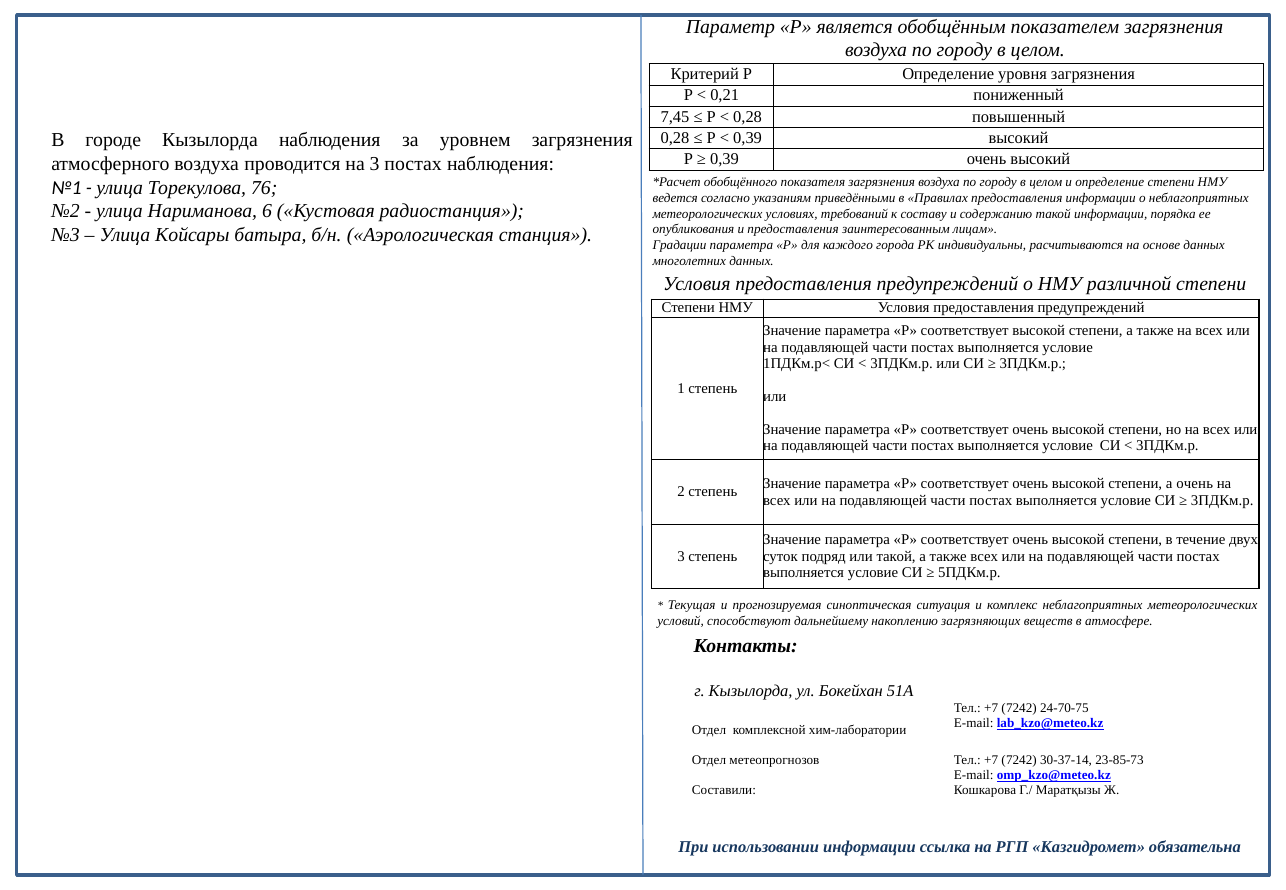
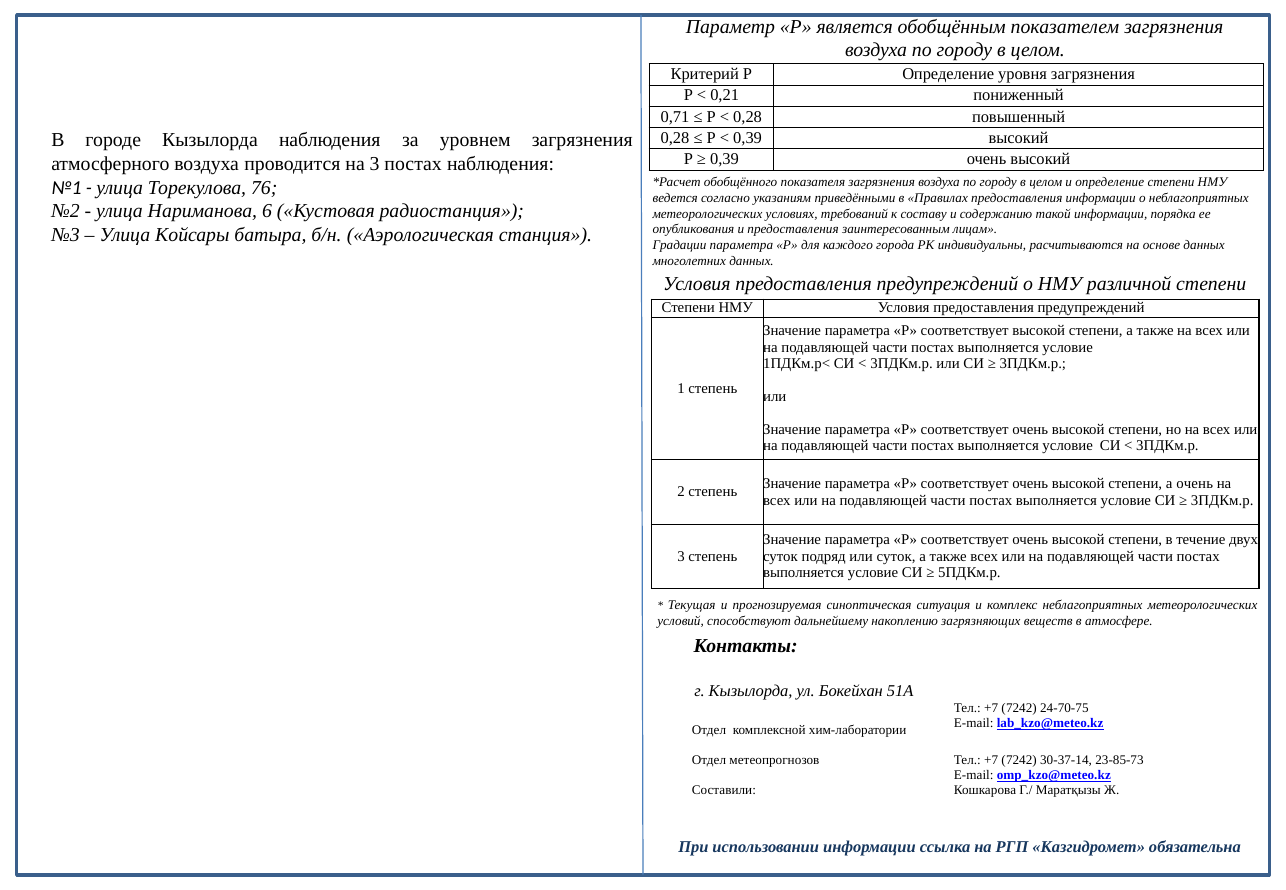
7,45: 7,45 -> 0,71 (675, 117)
или такой: такой -> суток (896, 556)
